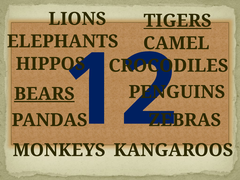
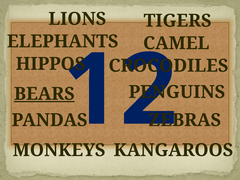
TIGERS underline: present -> none (178, 21)
